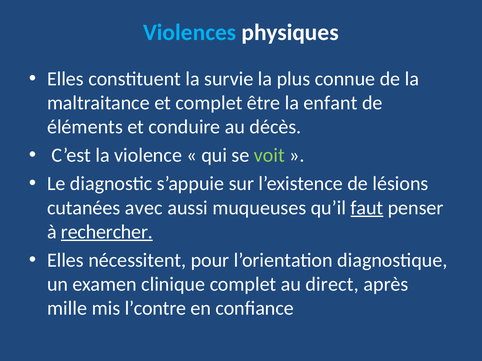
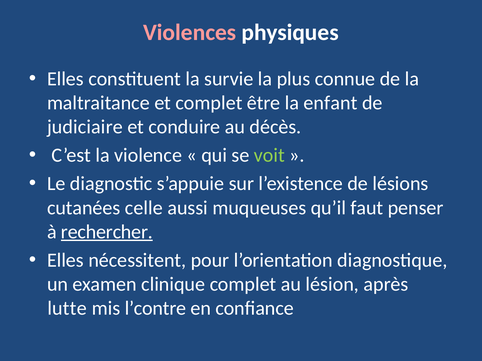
Violences colour: light blue -> pink (190, 33)
éléments: éléments -> judiciaire (85, 127)
avec: avec -> celle (144, 208)
faut underline: present -> none (367, 208)
direct: direct -> lésion (332, 285)
mille: mille -> lutte (67, 309)
